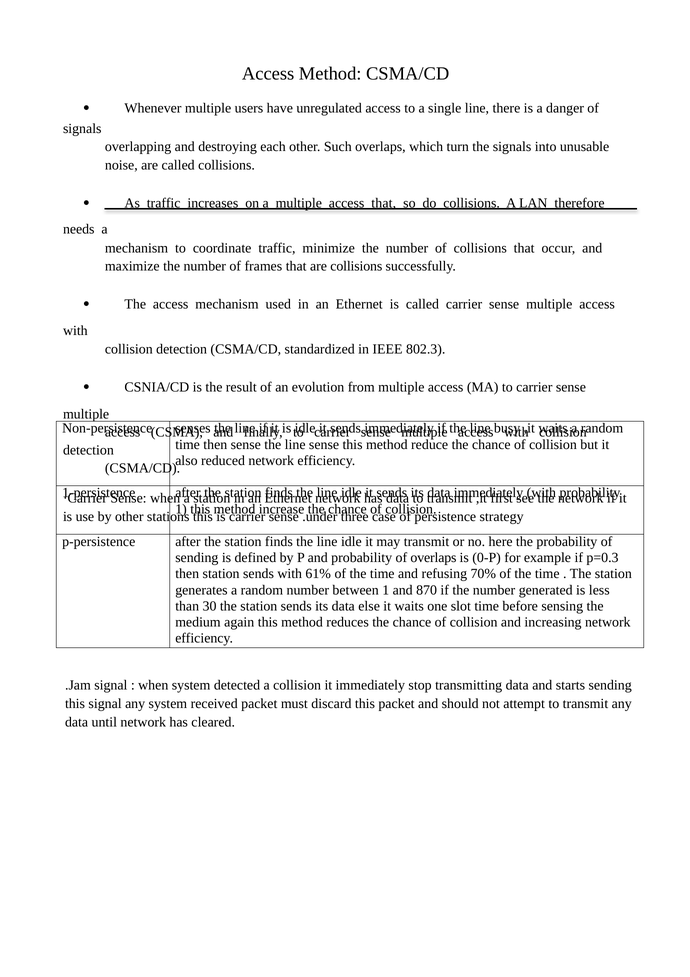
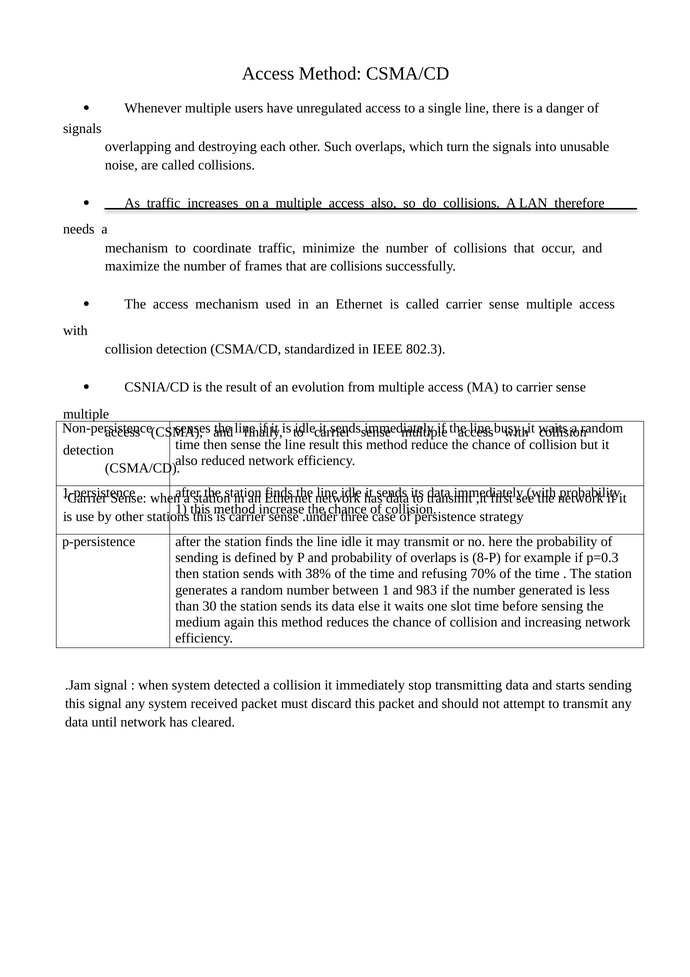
access that: that -> also (384, 203)
line sense: sense -> result (324, 444)
0-P: 0-P -> 8-P (487, 557)
61%: 61% -> 38% (318, 573)
870: 870 -> 983 (427, 589)
